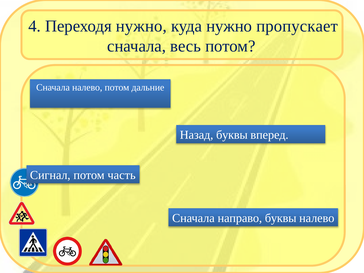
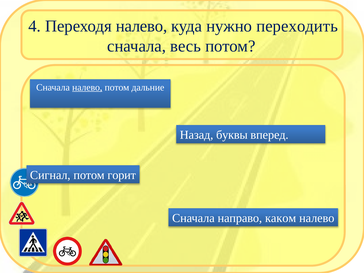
Переходя нужно: нужно -> налево (141, 26)
пропускает: пропускает -> переходить (297, 26)
налево underline: none -> present (87, 87)
часть: часть -> горит (122, 175)
направо буквы: буквы -> каком (281, 218)
